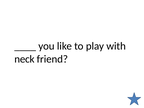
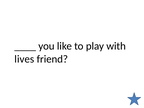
neck: neck -> lives (24, 59)
